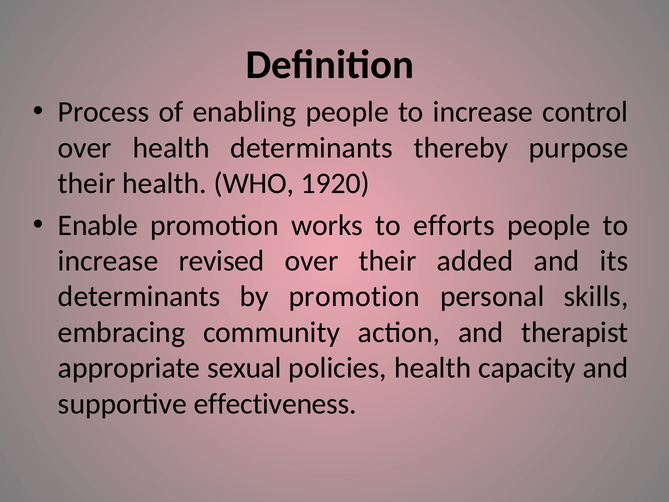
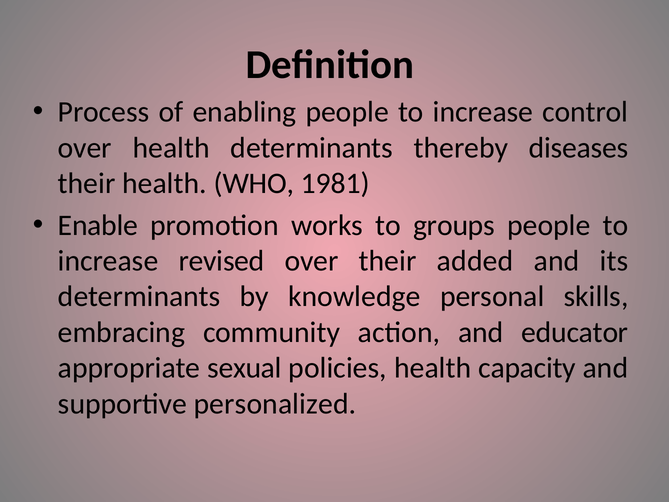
purpose: purpose -> diseases (579, 148)
1920: 1920 -> 1981 (335, 183)
efforts: efforts -> groups (454, 225)
by promotion: promotion -> knowledge (354, 297)
therapist: therapist -> educator (575, 332)
effectiveness: effectiveness -> personalized (275, 404)
